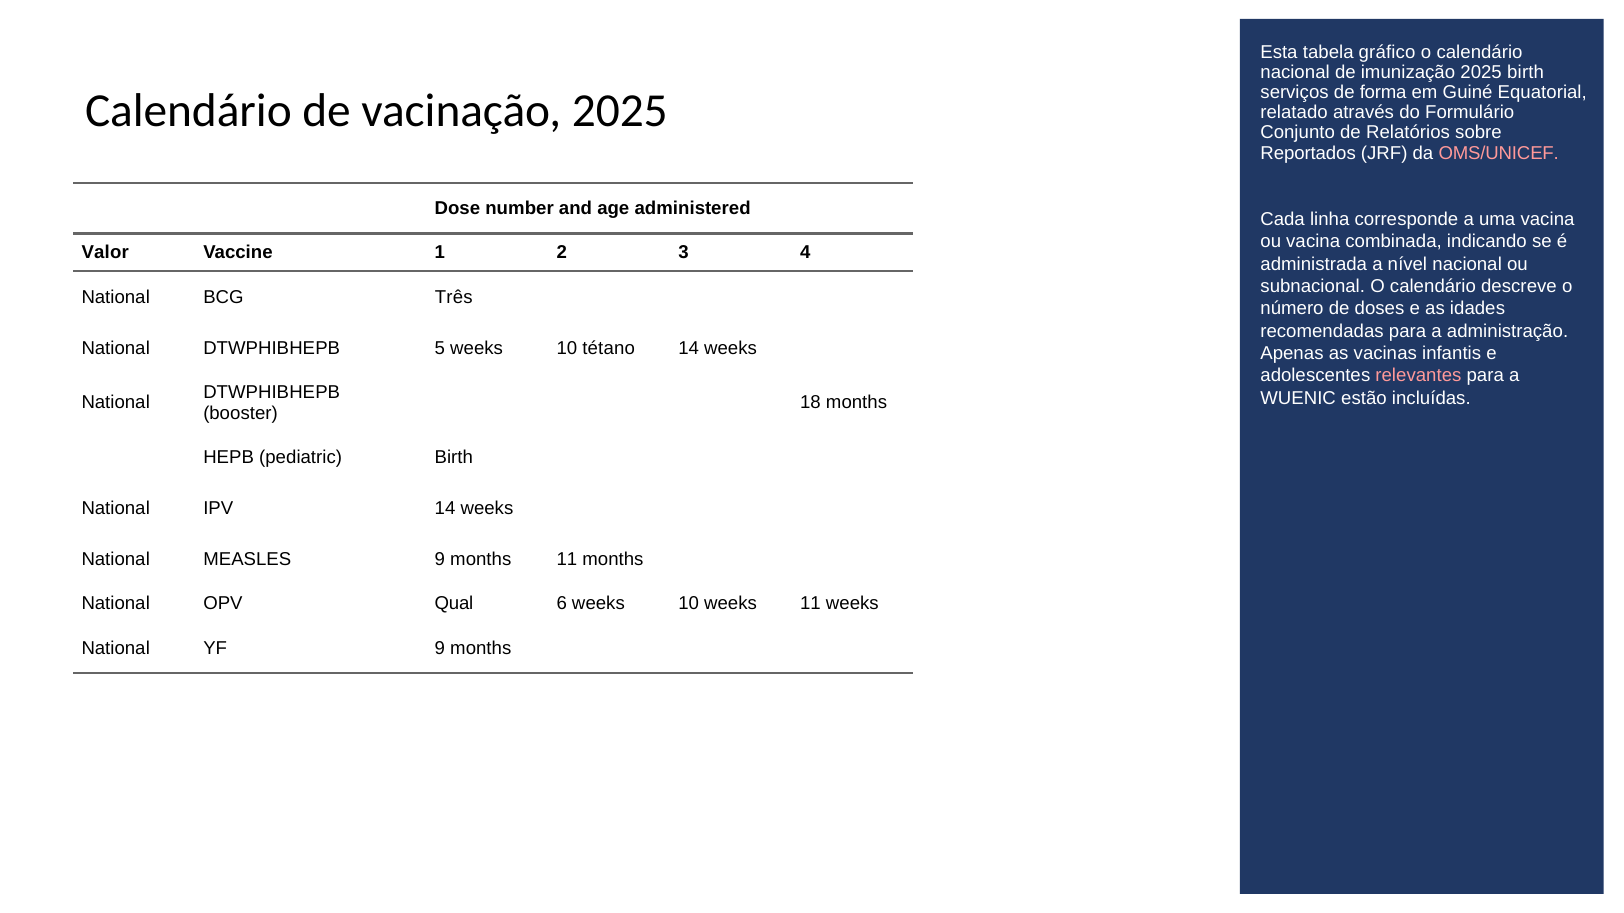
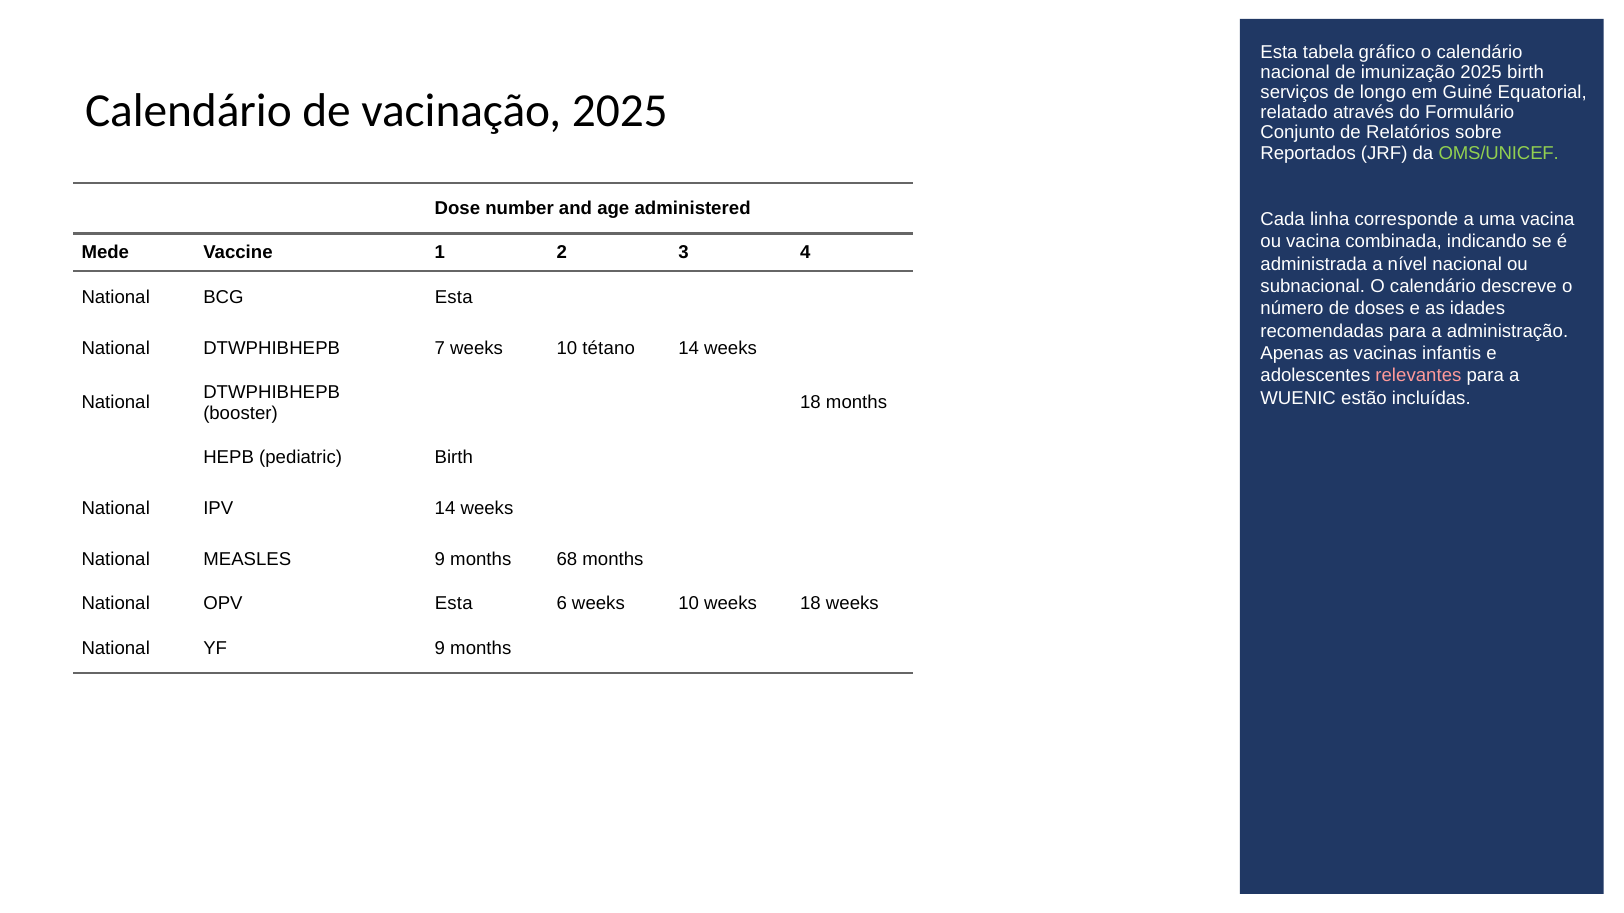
forma: forma -> longo (1383, 93)
OMS/UNICEF colour: pink -> light green (1499, 153)
Valor: Valor -> Mede (105, 253)
BCG Três: Três -> Esta (454, 297)
5: 5 -> 7 (440, 348)
months 11: 11 -> 68 (567, 560)
OPV Qual: Qual -> Esta (454, 604)
weeks 11: 11 -> 18 (810, 604)
